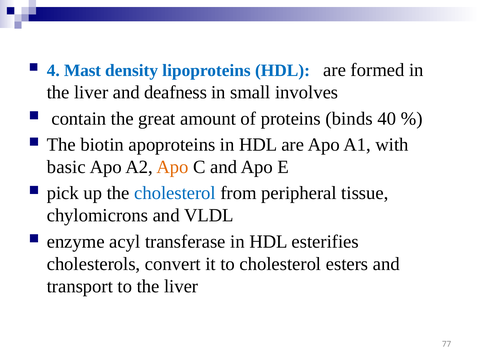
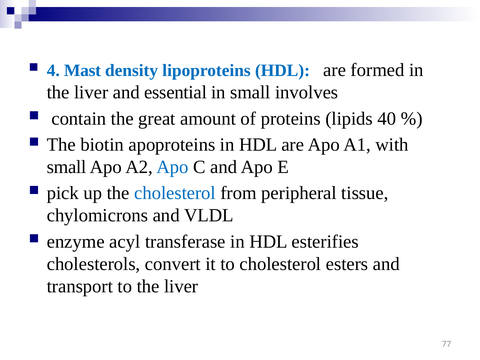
deafness: deafness -> essential (176, 92)
binds: binds -> lipids (349, 119)
basic: basic -> small (67, 167)
Apo colour: orange -> blue (173, 167)
